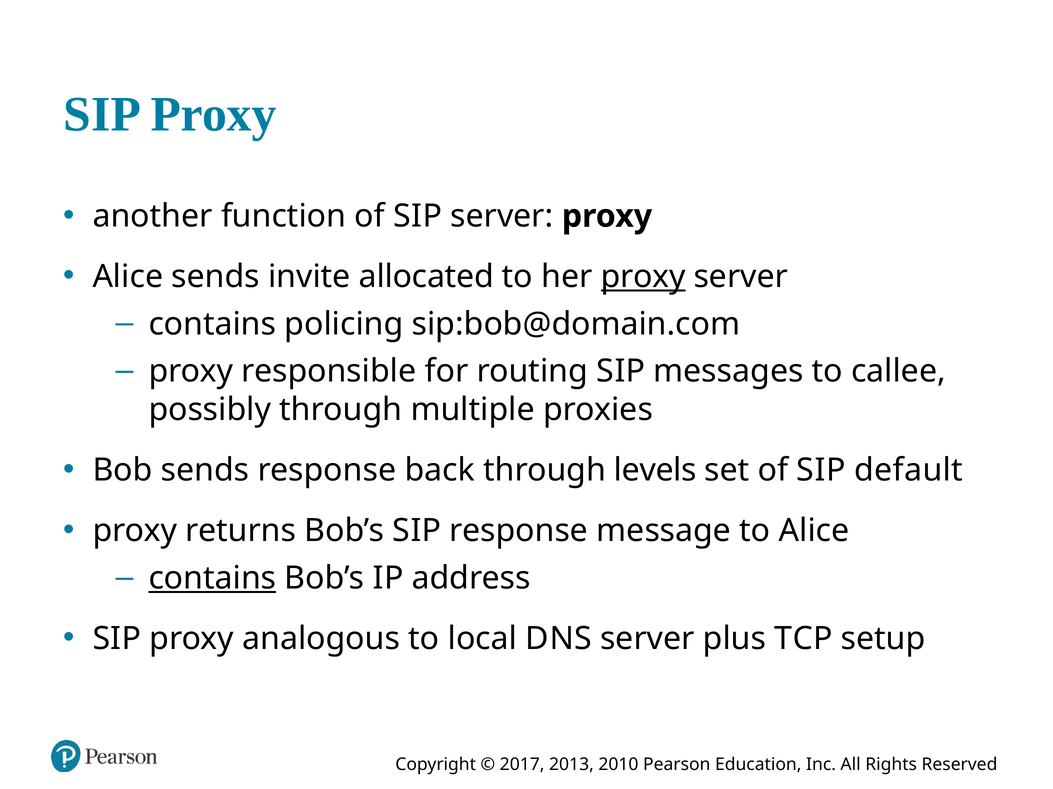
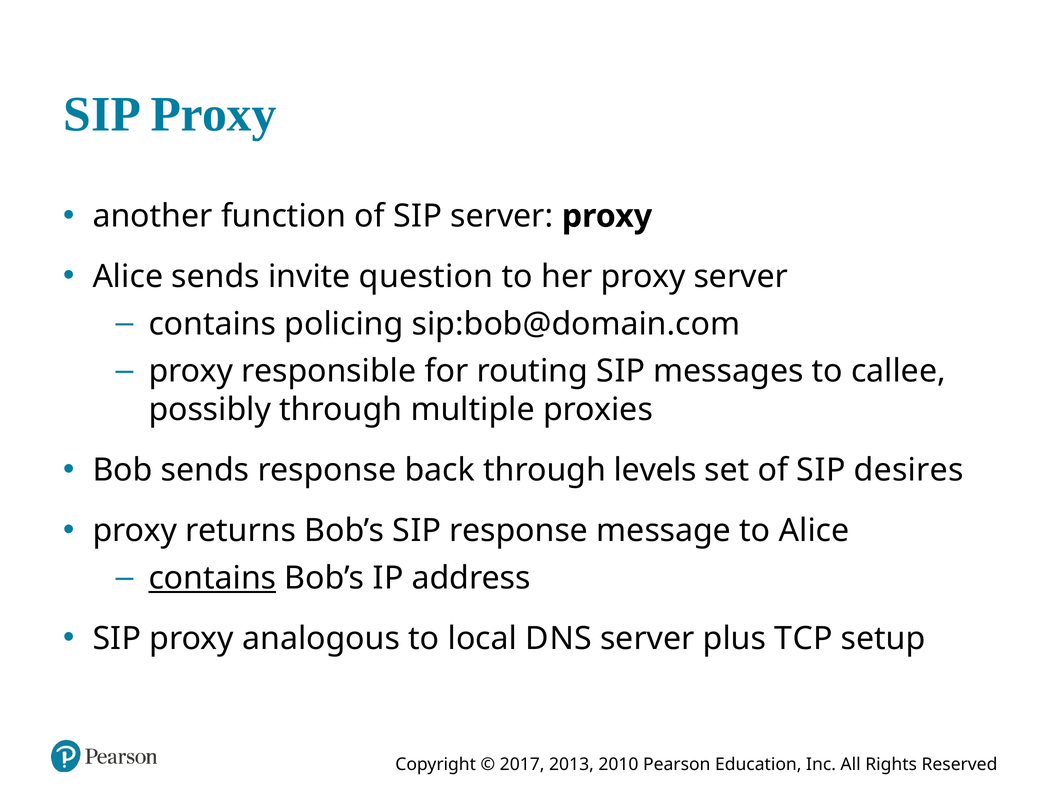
allocated: allocated -> question (426, 277)
proxy underline: present -> none (643, 277)
default: default -> desires (909, 471)
